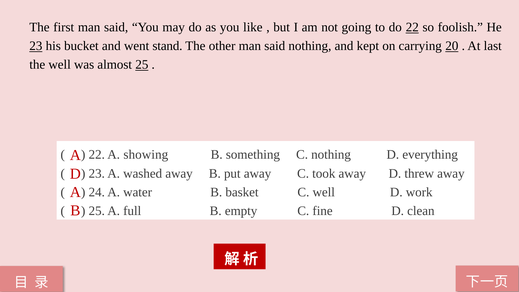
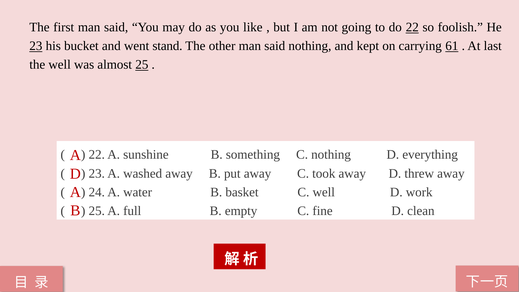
20: 20 -> 61 (452, 46)
showing: showing -> sunshine (146, 155)
